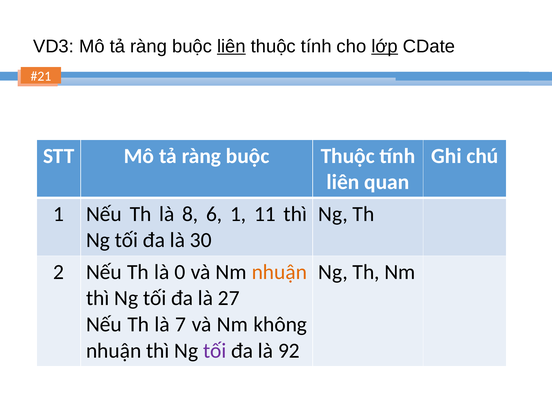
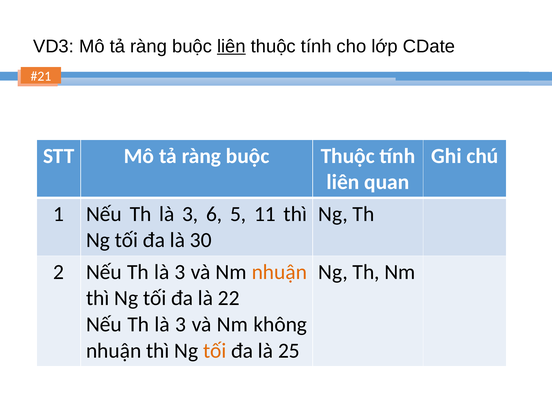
lớp underline: present -> none (385, 46)
8: 8 -> 3 (190, 214)
6 1: 1 -> 5 (238, 214)
0: 0 -> 3 (180, 272)
27: 27 -> 22 (229, 298)
7: 7 -> 3 (181, 324)
tối colour: purple -> orange (215, 351)
92: 92 -> 25 (289, 351)
